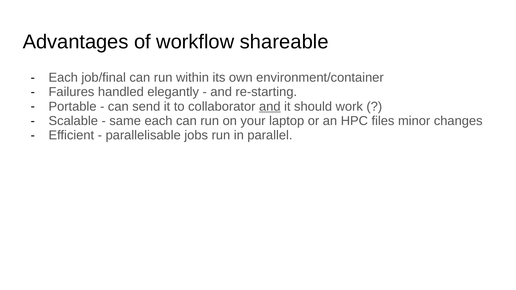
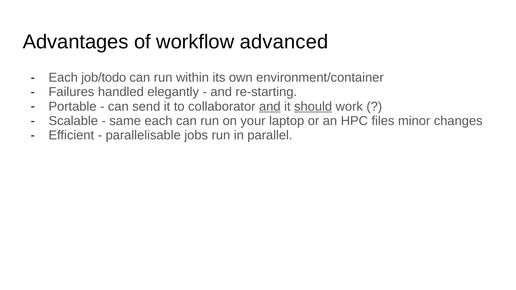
shareable: shareable -> advanced (284, 42)
job/final: job/final -> job/todo (104, 78)
should underline: none -> present (313, 107)
